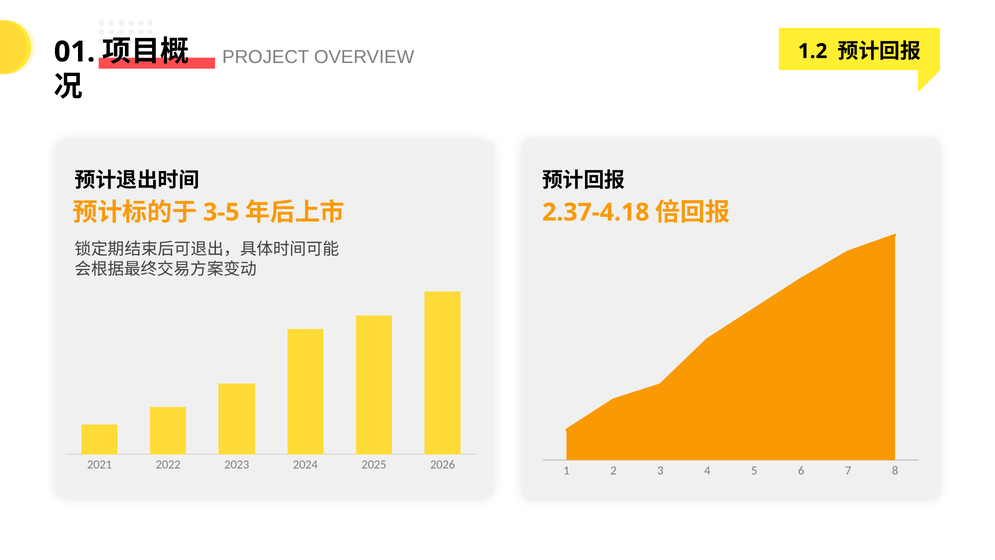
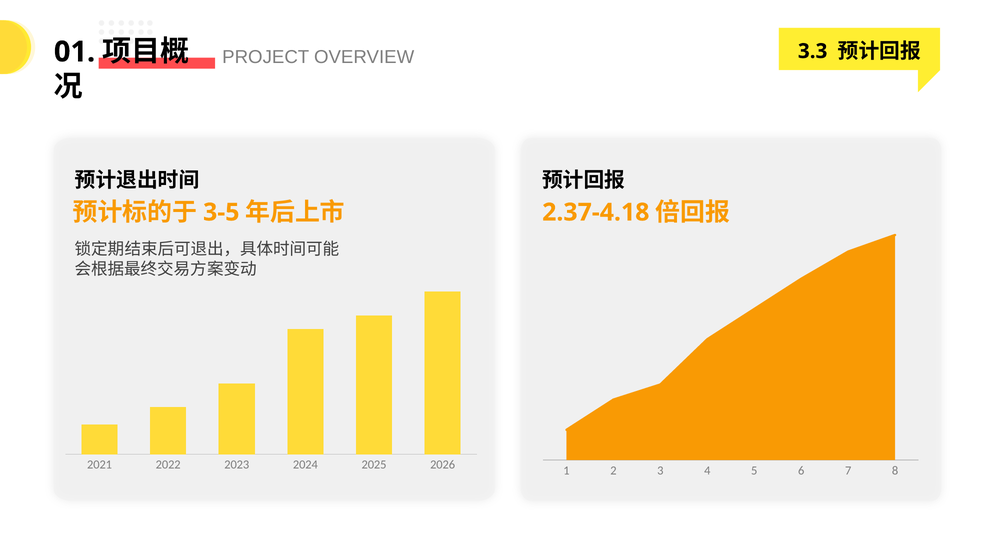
1.2: 1.2 -> 3.3 (813, 51)
